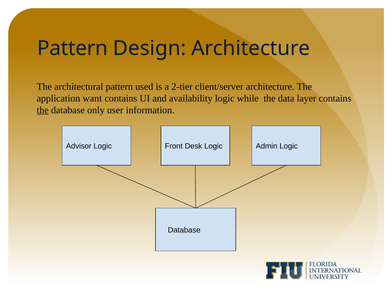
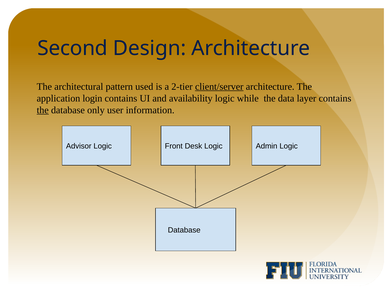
Pattern: Pattern -> Second (73, 48)
client/server underline: none -> present (219, 87)
want: want -> login (92, 98)
